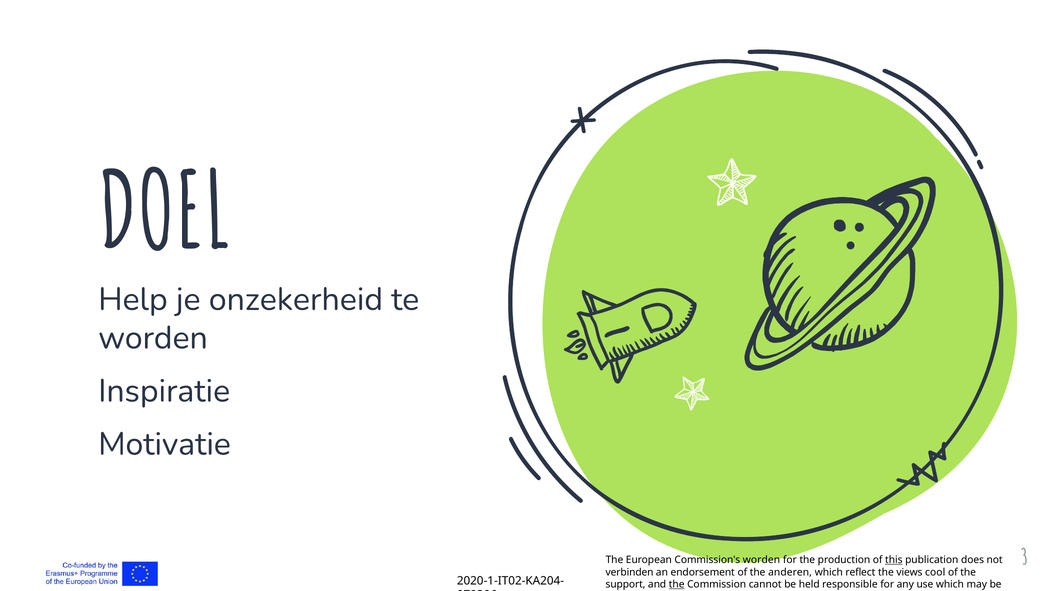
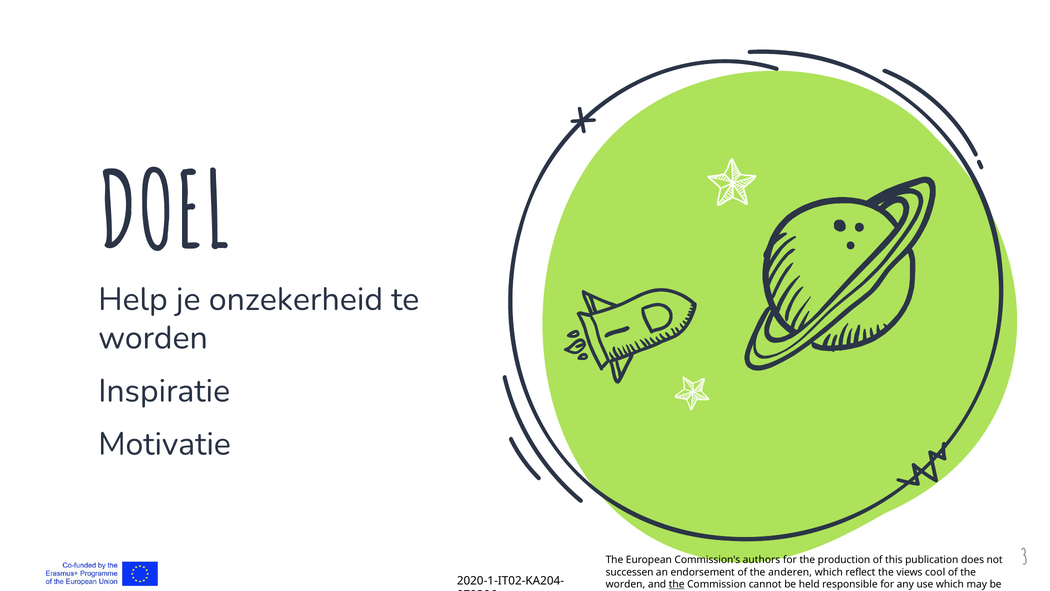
Commission's worden: worden -> authors (761, 560)
this underline: present -> none (894, 560)
verbinden: verbinden -> successen (630, 572)
support: support -> worden (625, 584)
